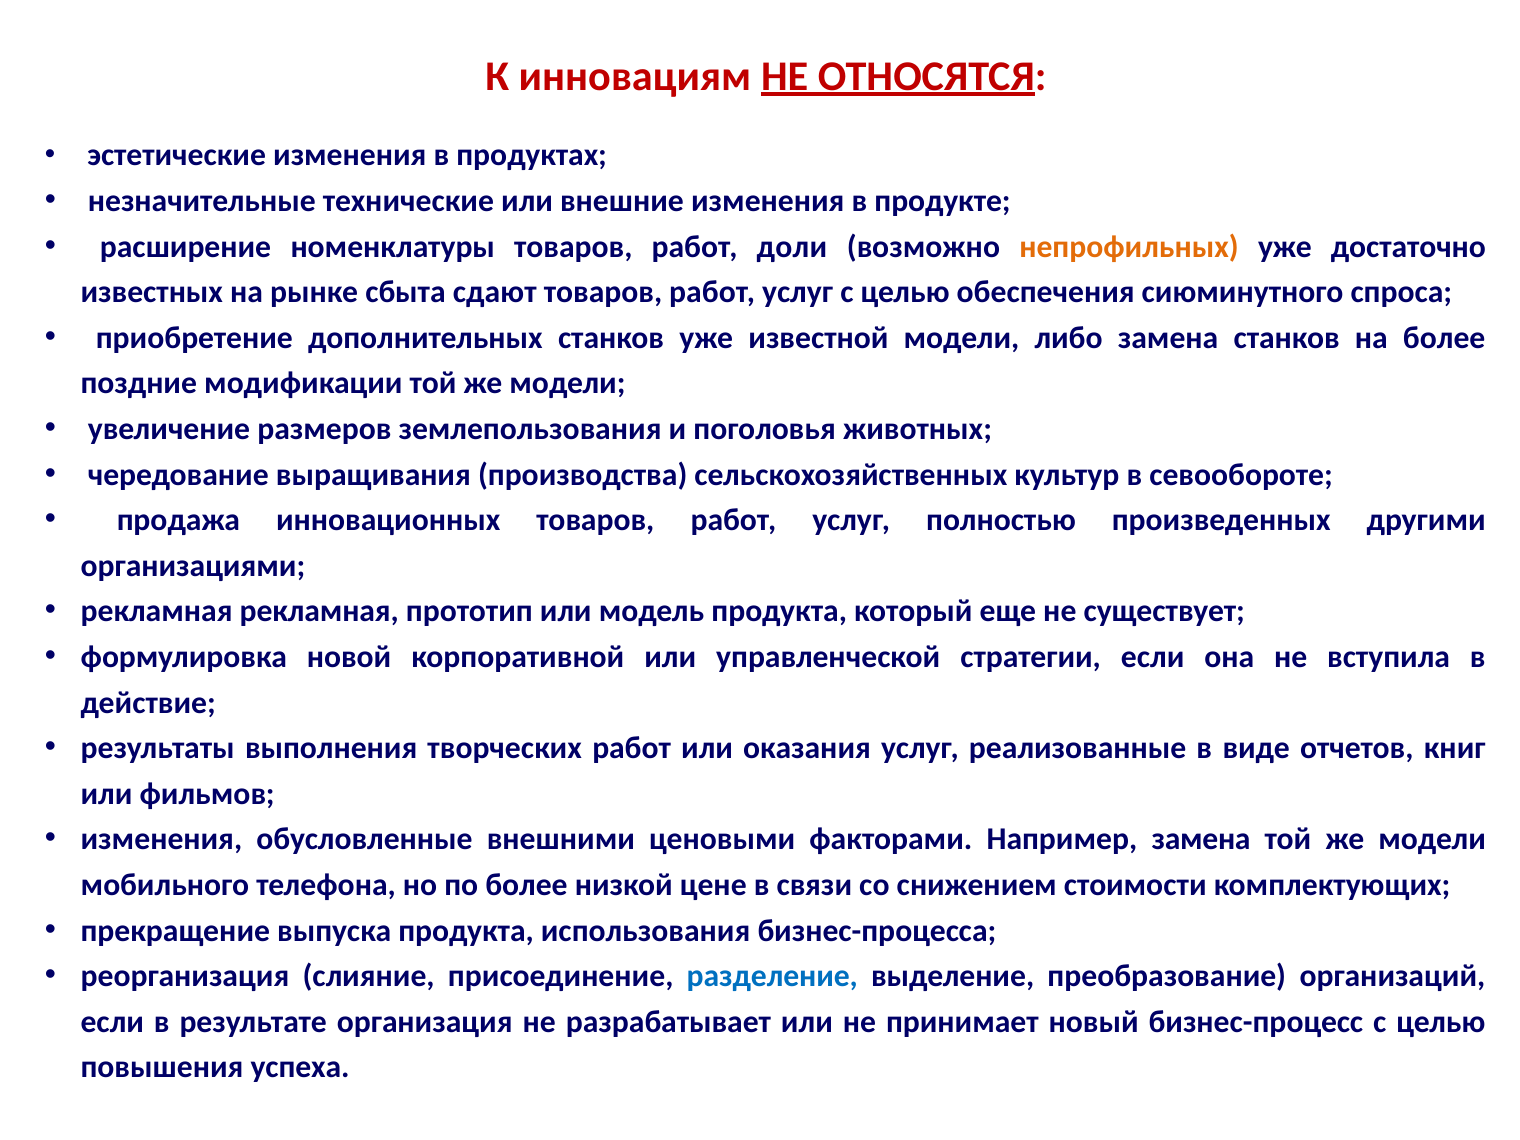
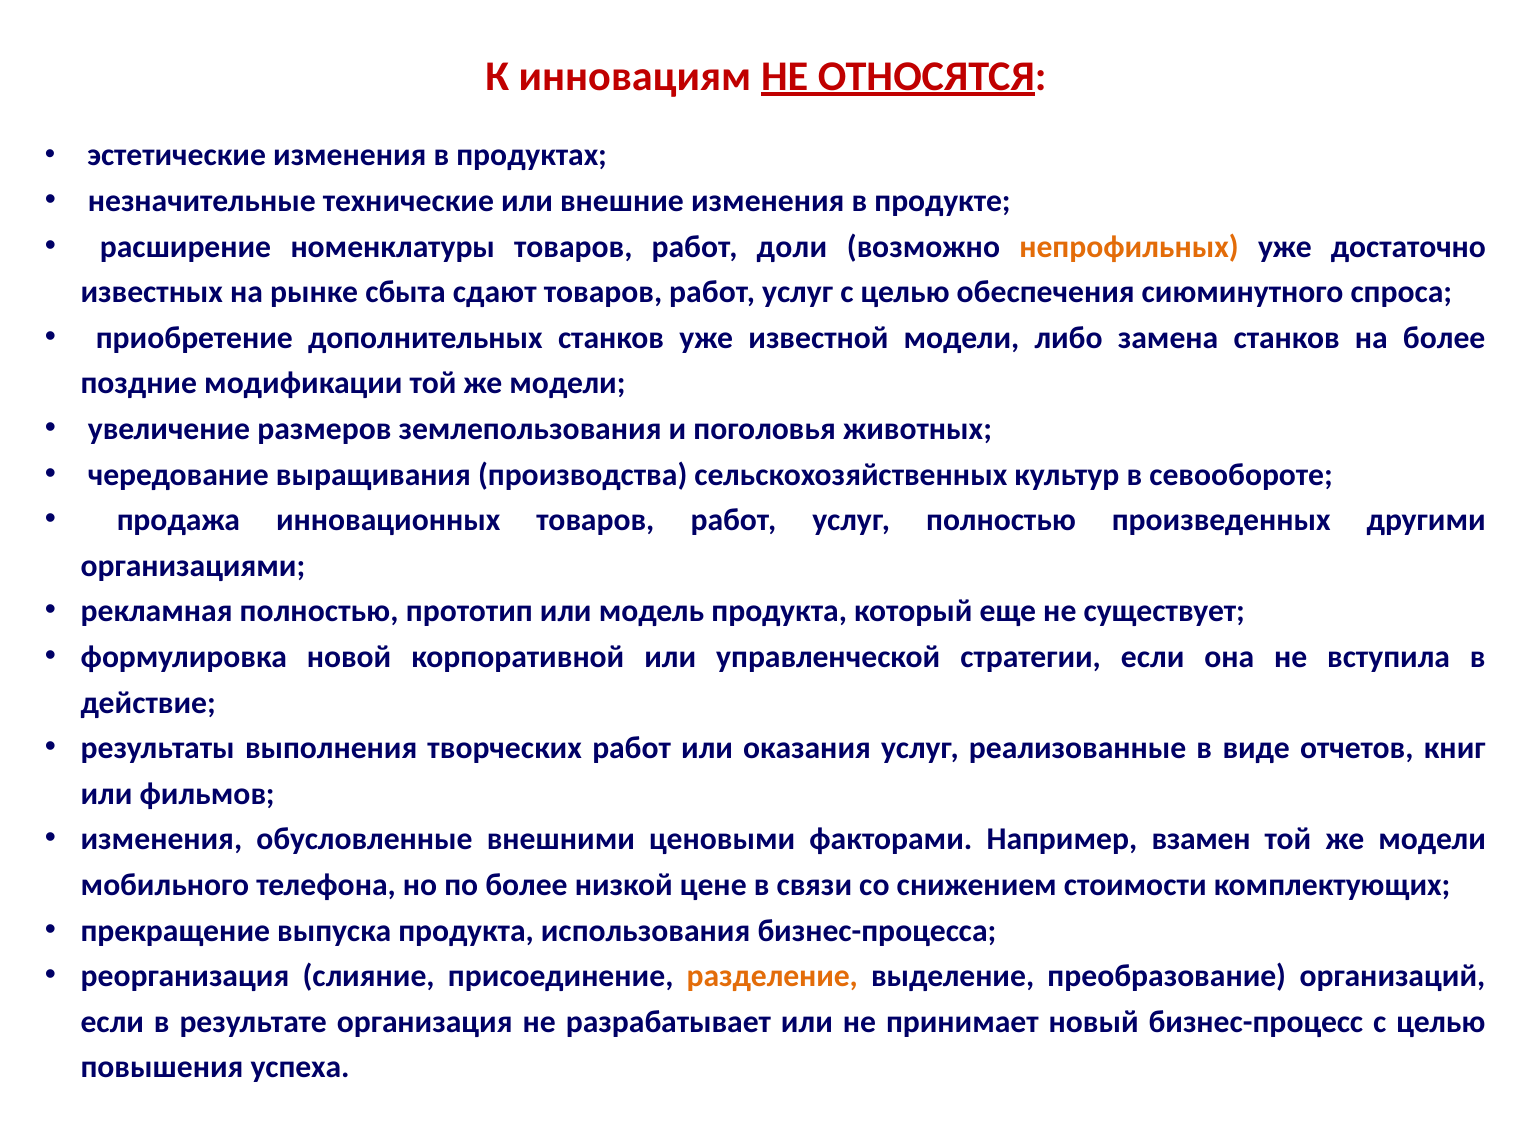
рекламная рекламная: рекламная -> полностью (319, 611)
Например замена: замена -> взамен (1201, 839)
разделение colour: blue -> orange (772, 976)
